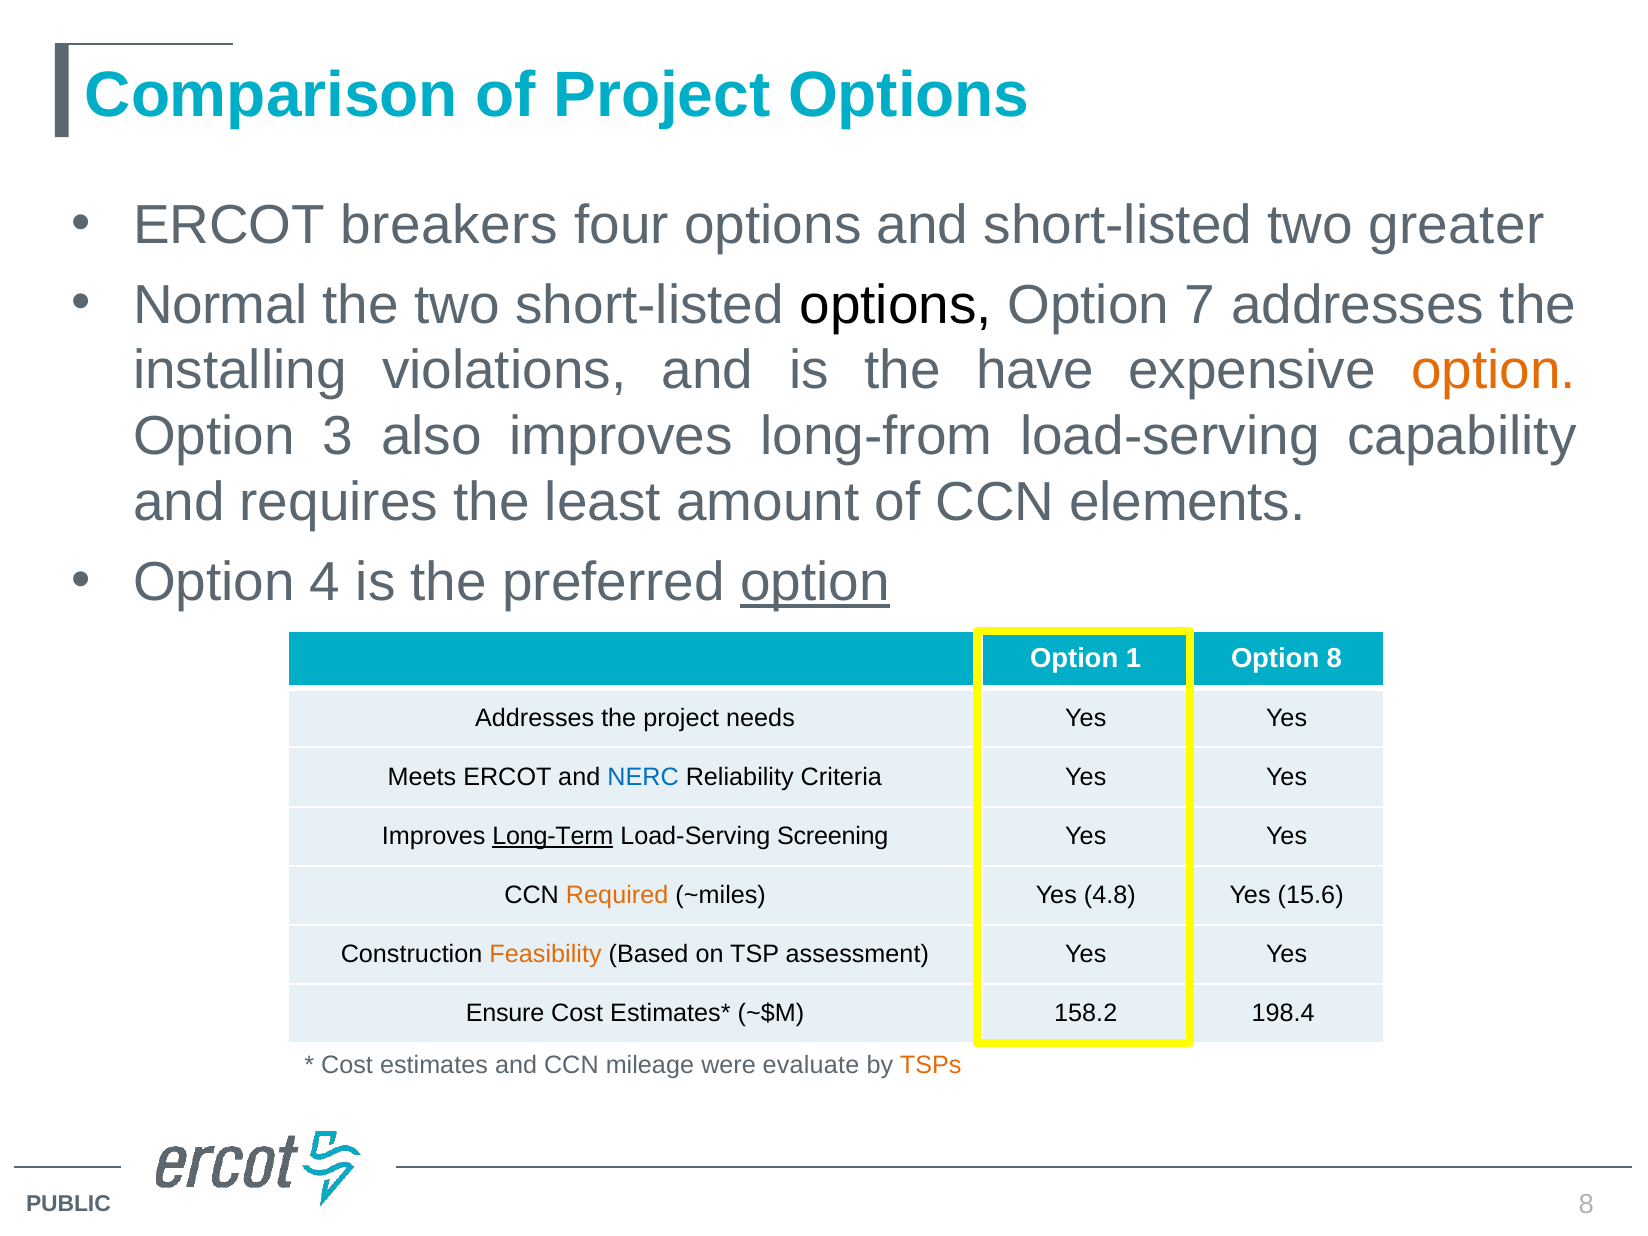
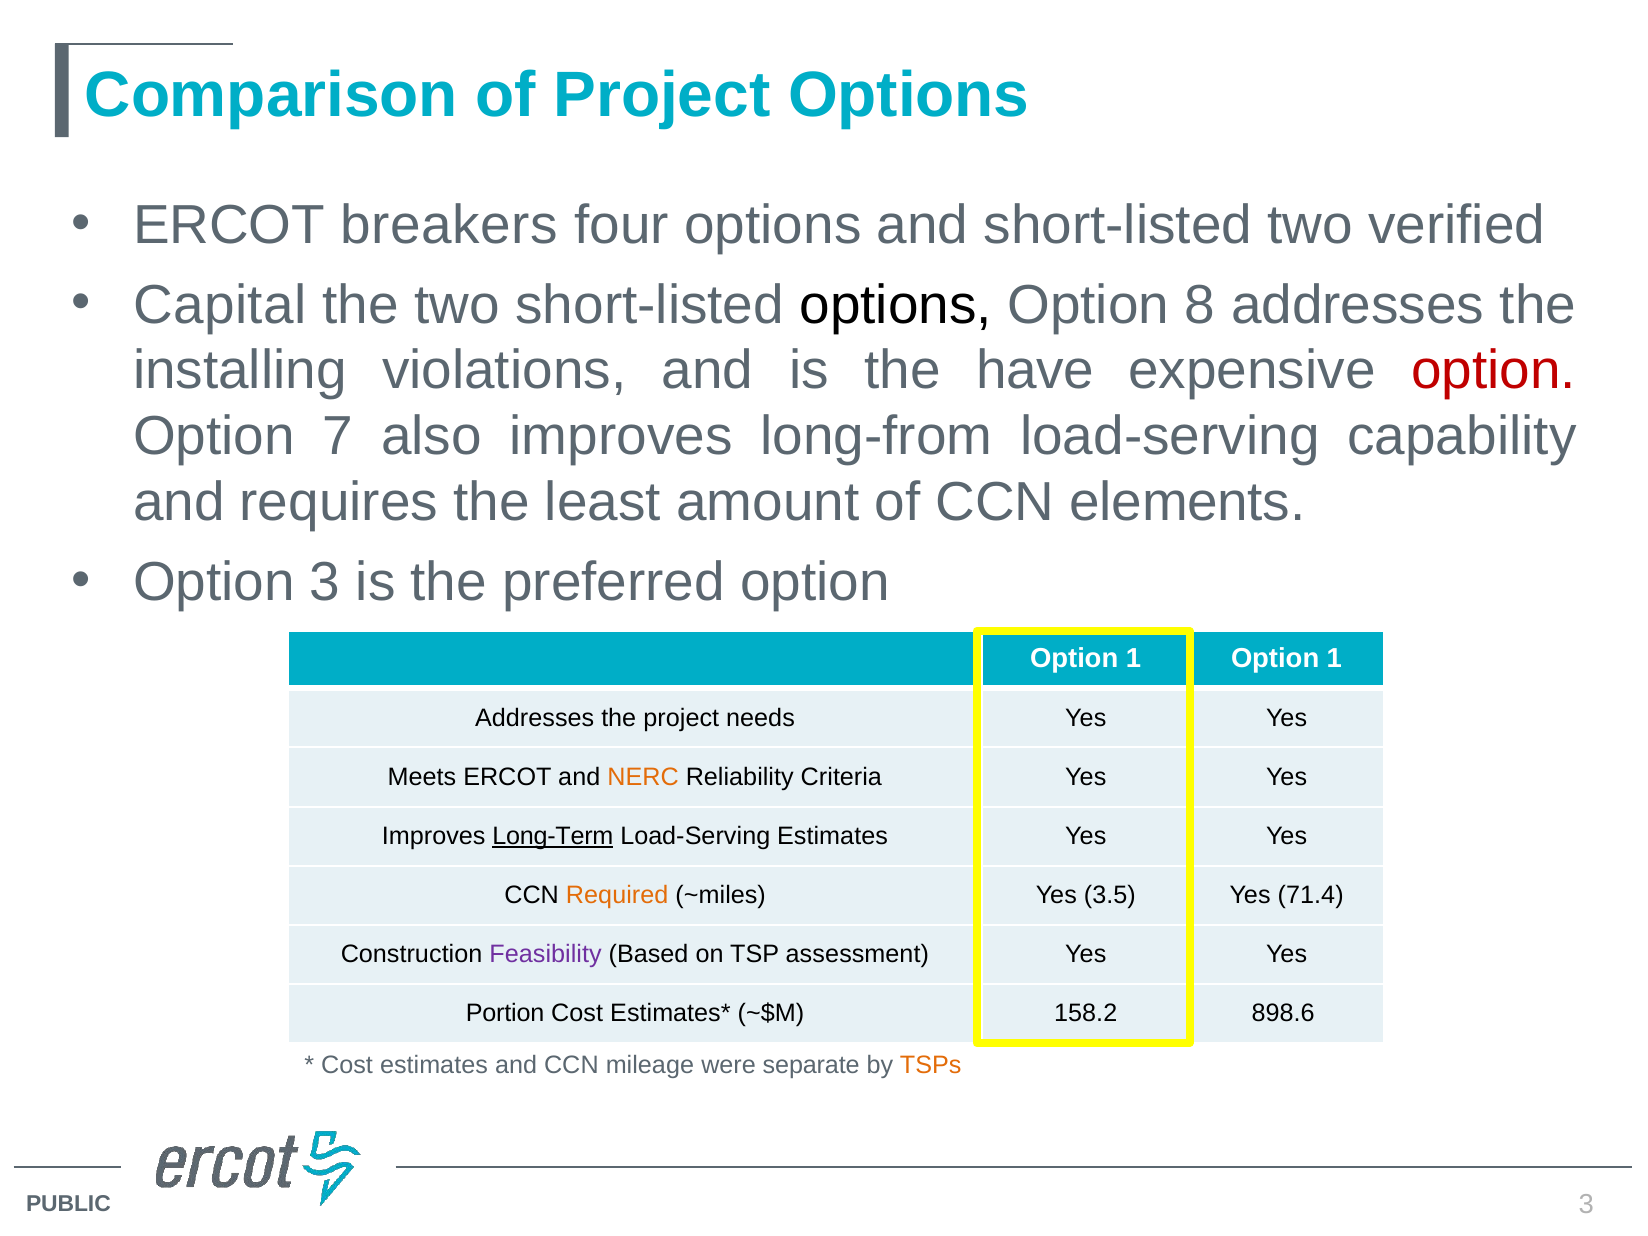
greater: greater -> verified (1457, 225)
Normal: Normal -> Capital (220, 305)
7: 7 -> 8 (1200, 305)
option colour: orange -> red (1494, 371)
3: 3 -> 7 (338, 437)
Option 4: 4 -> 3 (325, 582)
option underline: present -> none (815, 582)
1 Option 8: 8 -> 1 (1334, 659)
NERC colour: blue -> orange (643, 777)
Load-Serving Screening: Screening -> Estimates (833, 836)
4.8: 4.8 -> 3.5 (1110, 895)
15.6: 15.6 -> 71.4 (1311, 895)
Feasibility colour: orange -> purple (546, 954)
Ensure: Ensure -> Portion (505, 1014)
198.4: 198.4 -> 898.6 (1283, 1014)
evaluate: evaluate -> separate (811, 1065)
8: 8 -> 3 (1586, 1204)
